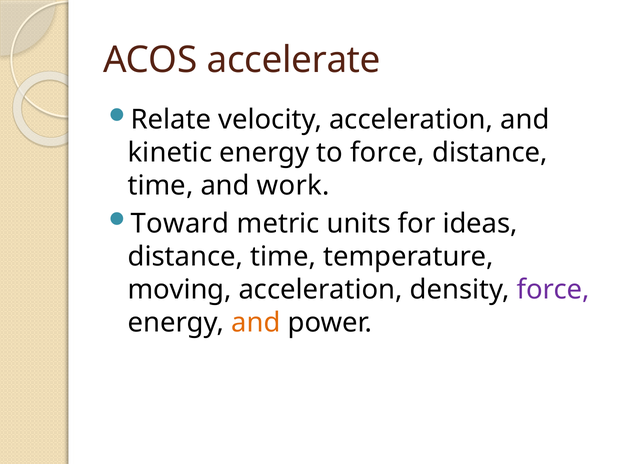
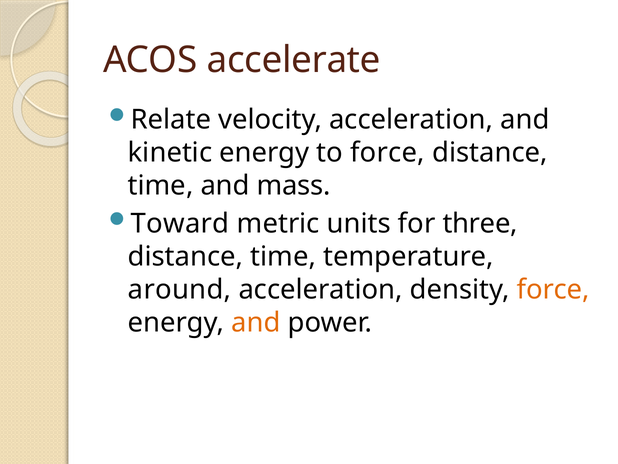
work: work -> mass (294, 185)
ideas: ideas -> three (480, 223)
moving: moving -> around (179, 289)
force colour: purple -> orange (553, 289)
